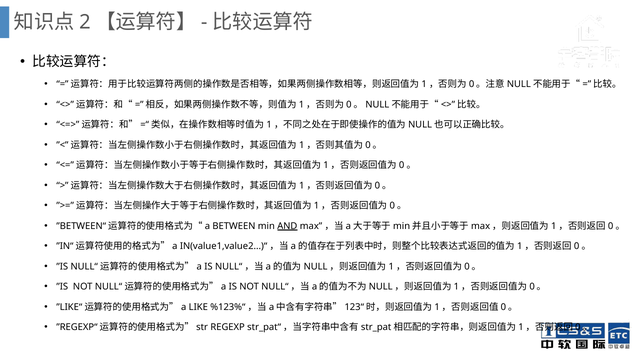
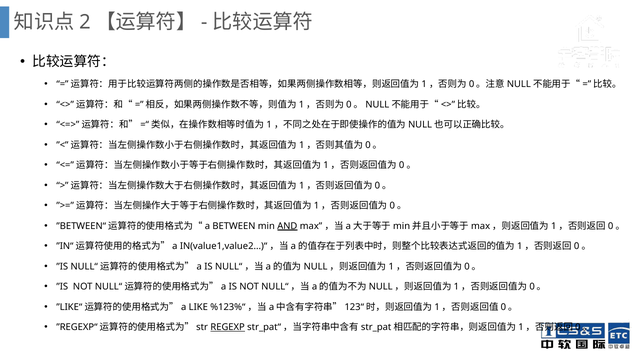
REGEXP underline: none -> present (228, 327)
